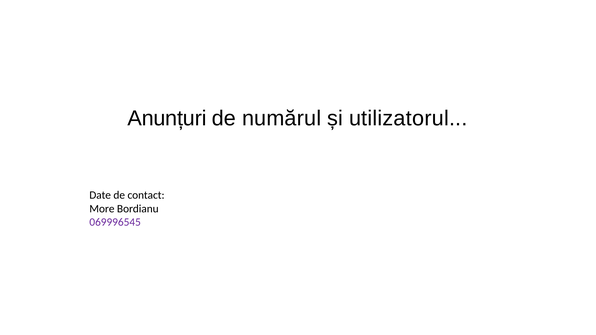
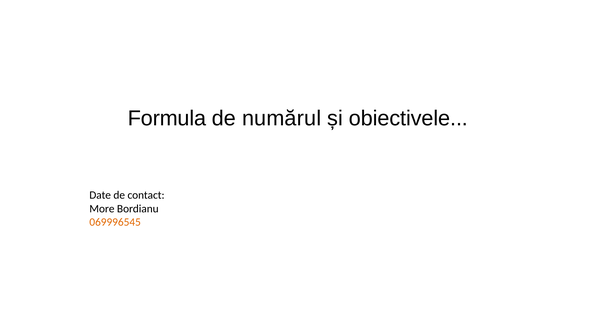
Anunțuri: Anunțuri -> Formula (167, 118)
utilizatorul: utilizatorul -> obiectivele (408, 118)
069996545 colour: purple -> orange (115, 222)
